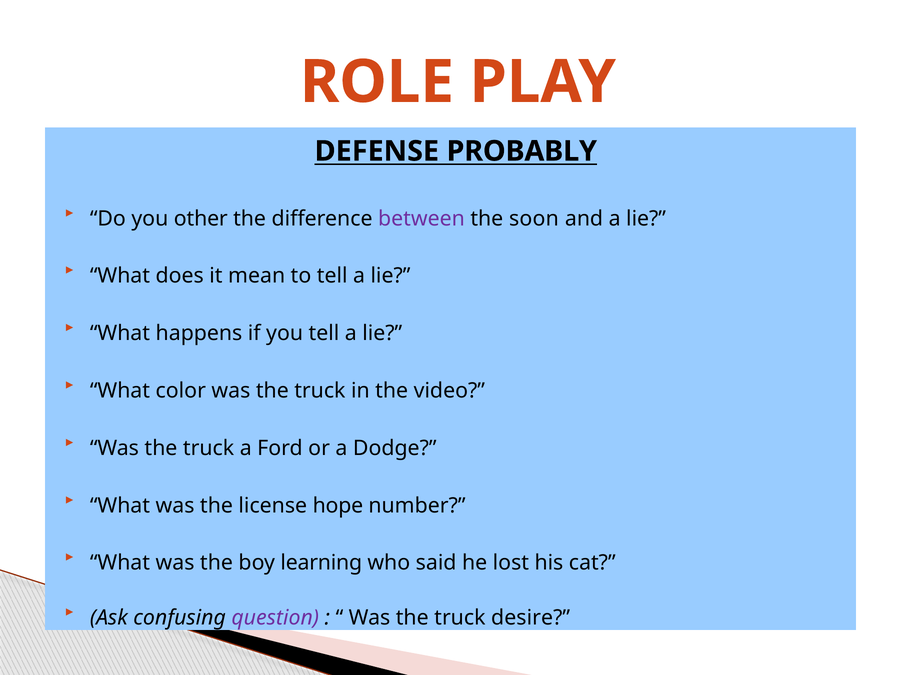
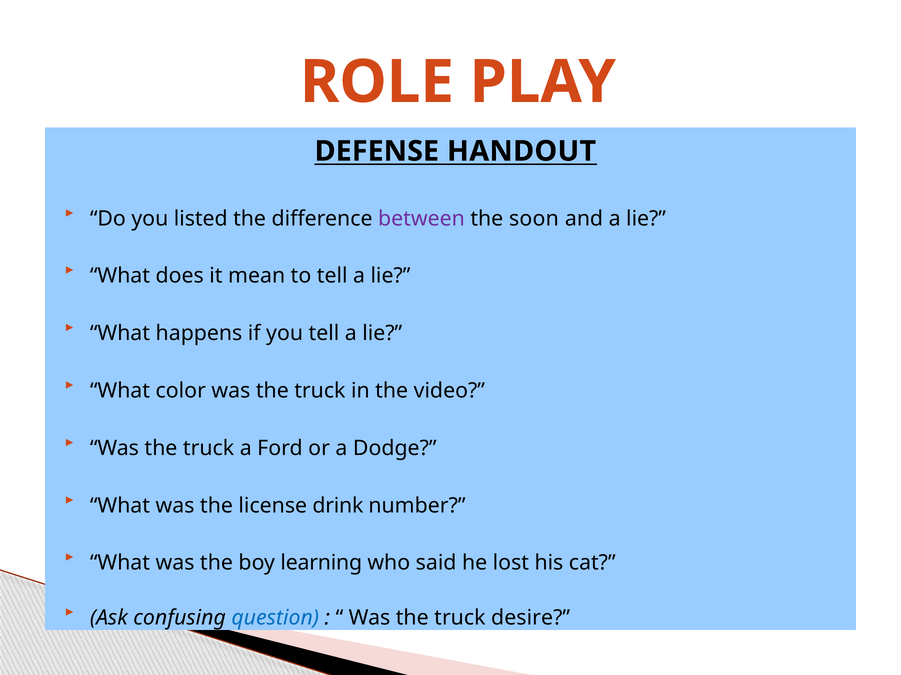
PROBABLY: PROBABLY -> HANDOUT (522, 151)
other: other -> listed (201, 219)
hope: hope -> drink (338, 506)
question colour: purple -> blue (275, 618)
